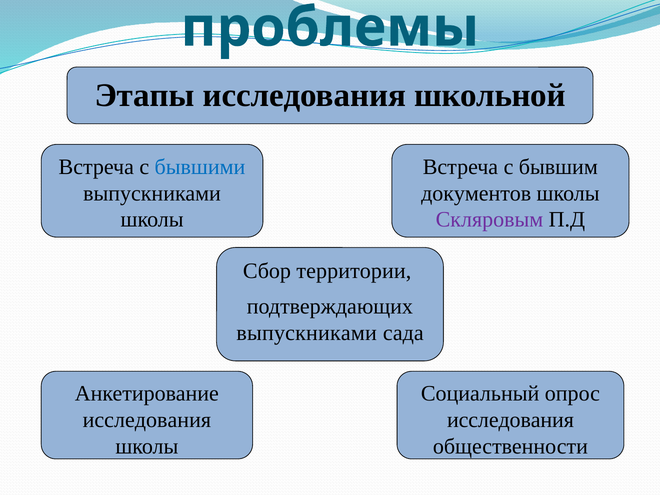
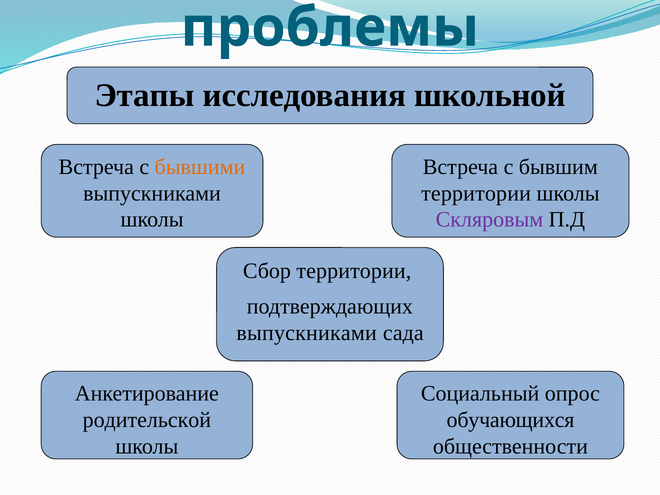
бывшими colour: blue -> orange (200, 167)
документов: документов -> территории (476, 193)
исследования: исследования -> родительской (147, 420)
исследования: исследования -> обучающихся (511, 420)
